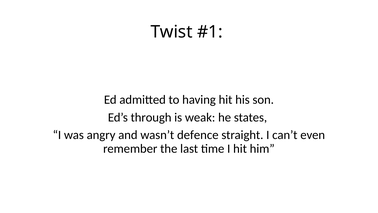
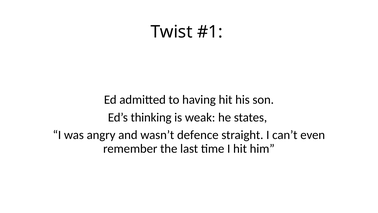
through: through -> thinking (151, 117)
